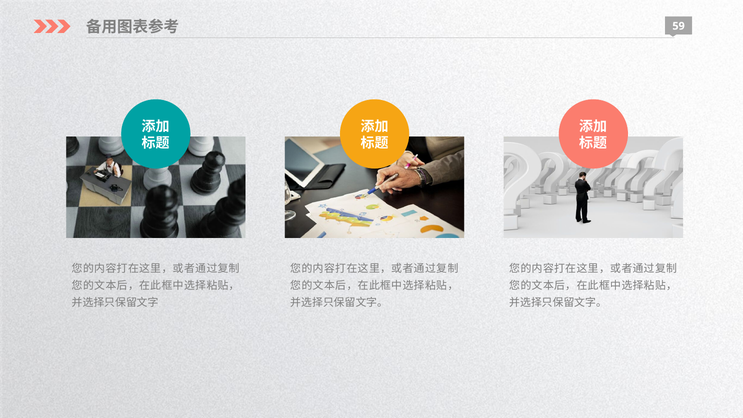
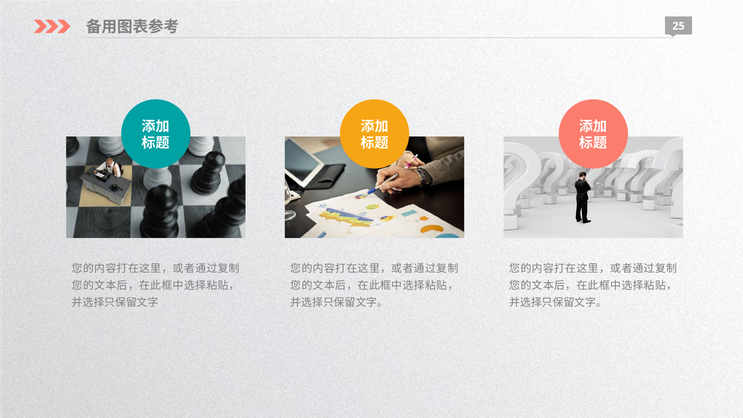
59: 59 -> 25 (679, 26)
